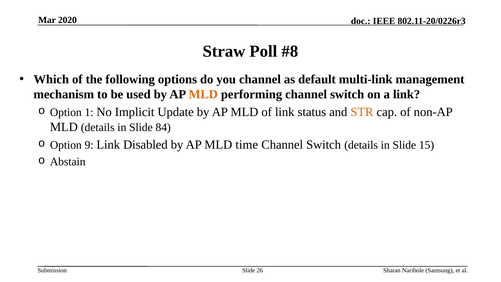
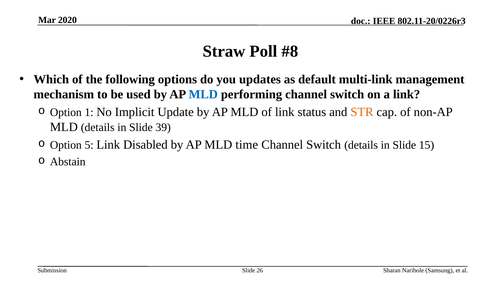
you channel: channel -> updates (260, 79)
MLD colour: orange -> blue (203, 94)
84: 84 -> 39 (163, 127)
9: 9 -> 5 (89, 145)
